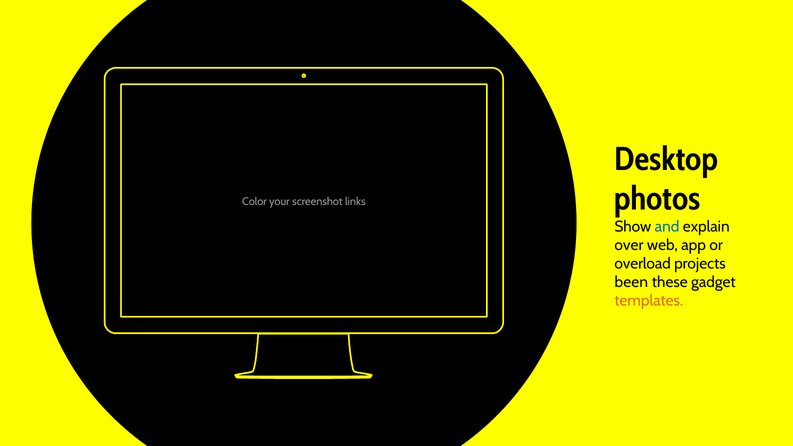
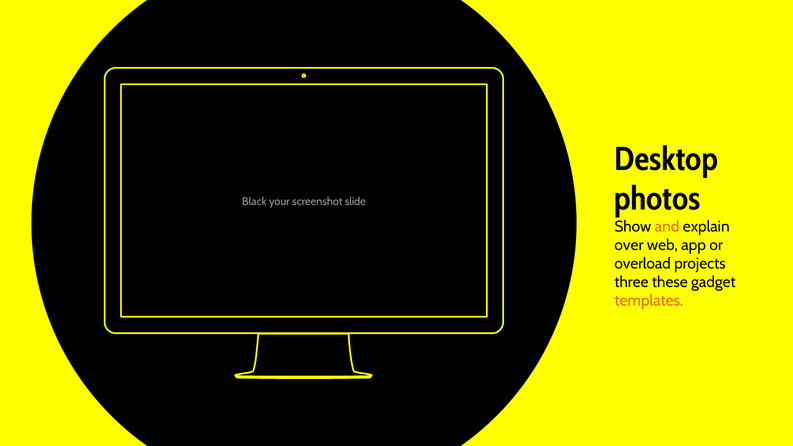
Color: Color -> Black (254, 202)
links: links -> slide (355, 202)
and colour: blue -> orange (667, 227)
been: been -> three (631, 282)
